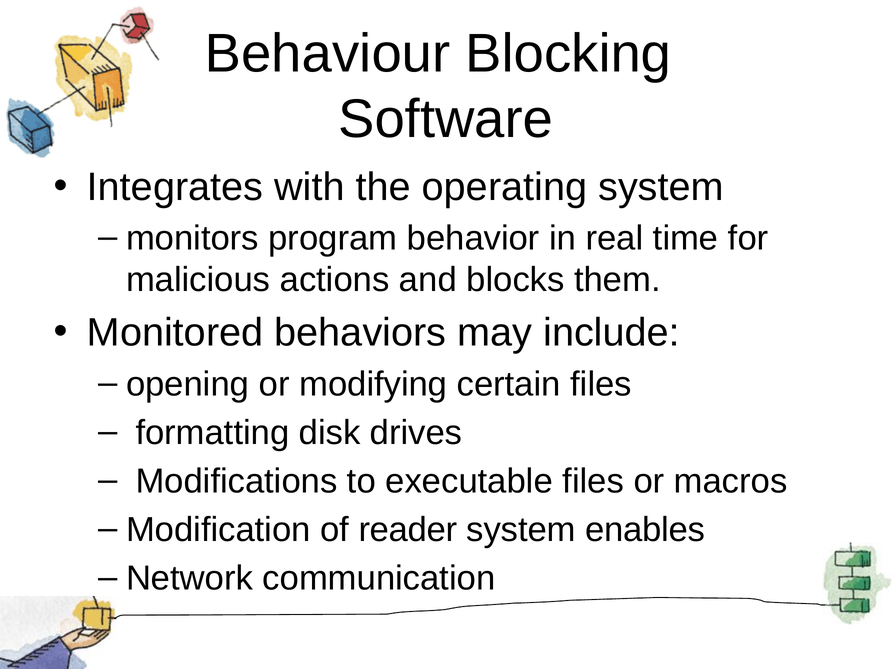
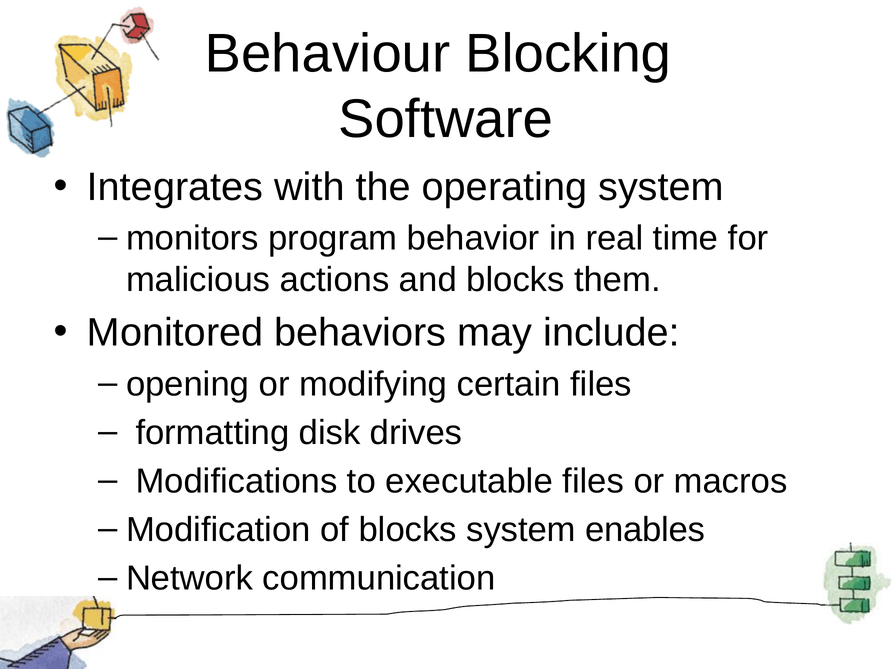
of reader: reader -> blocks (408, 530)
